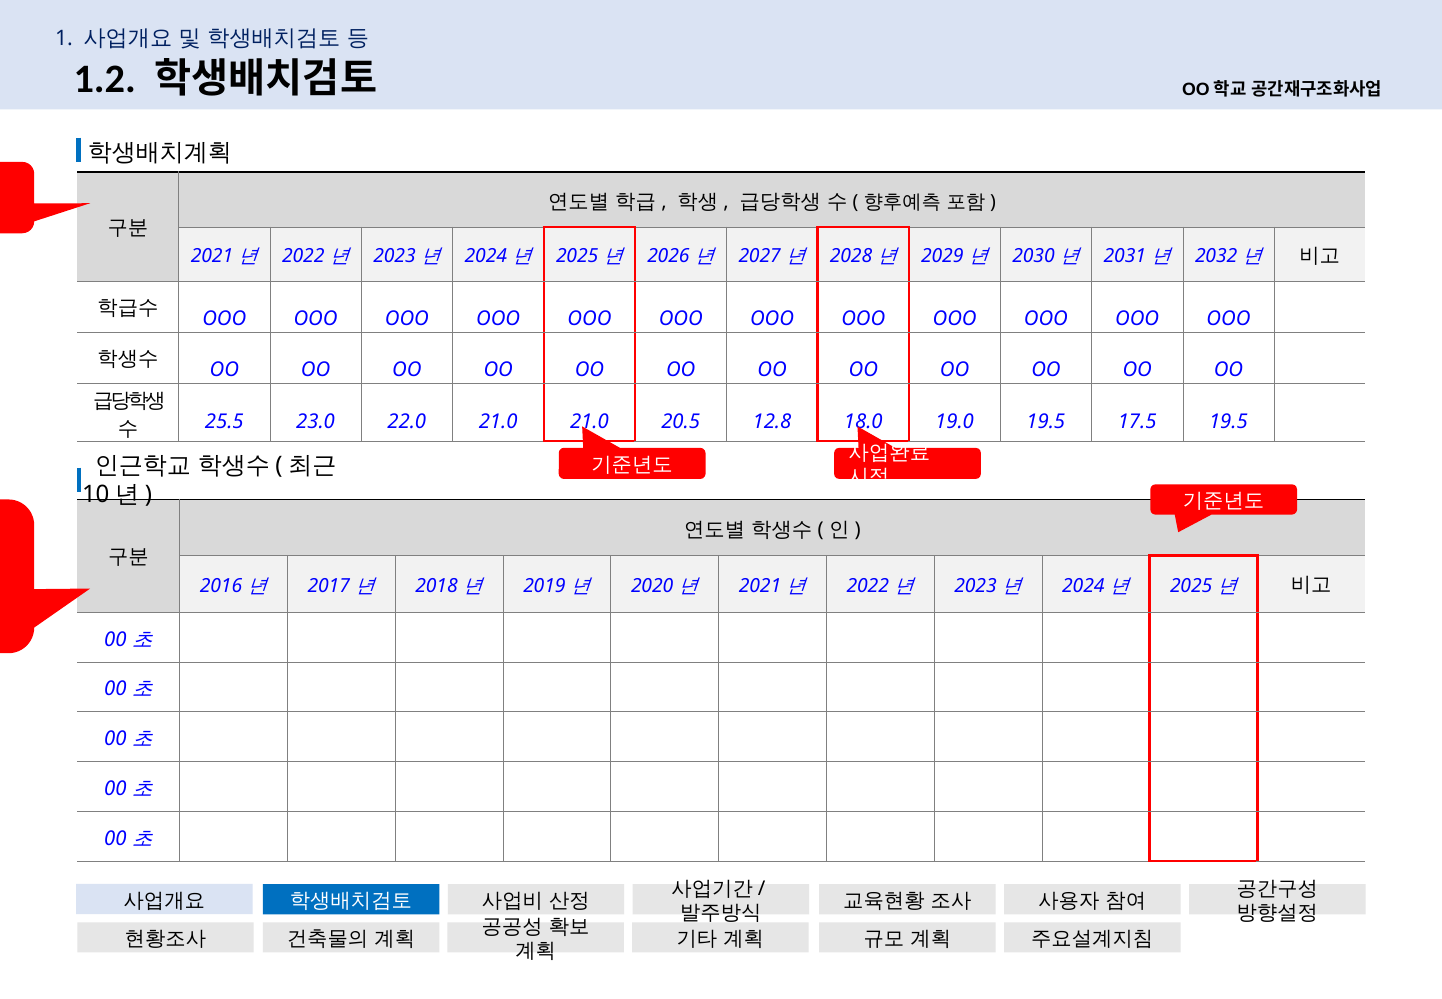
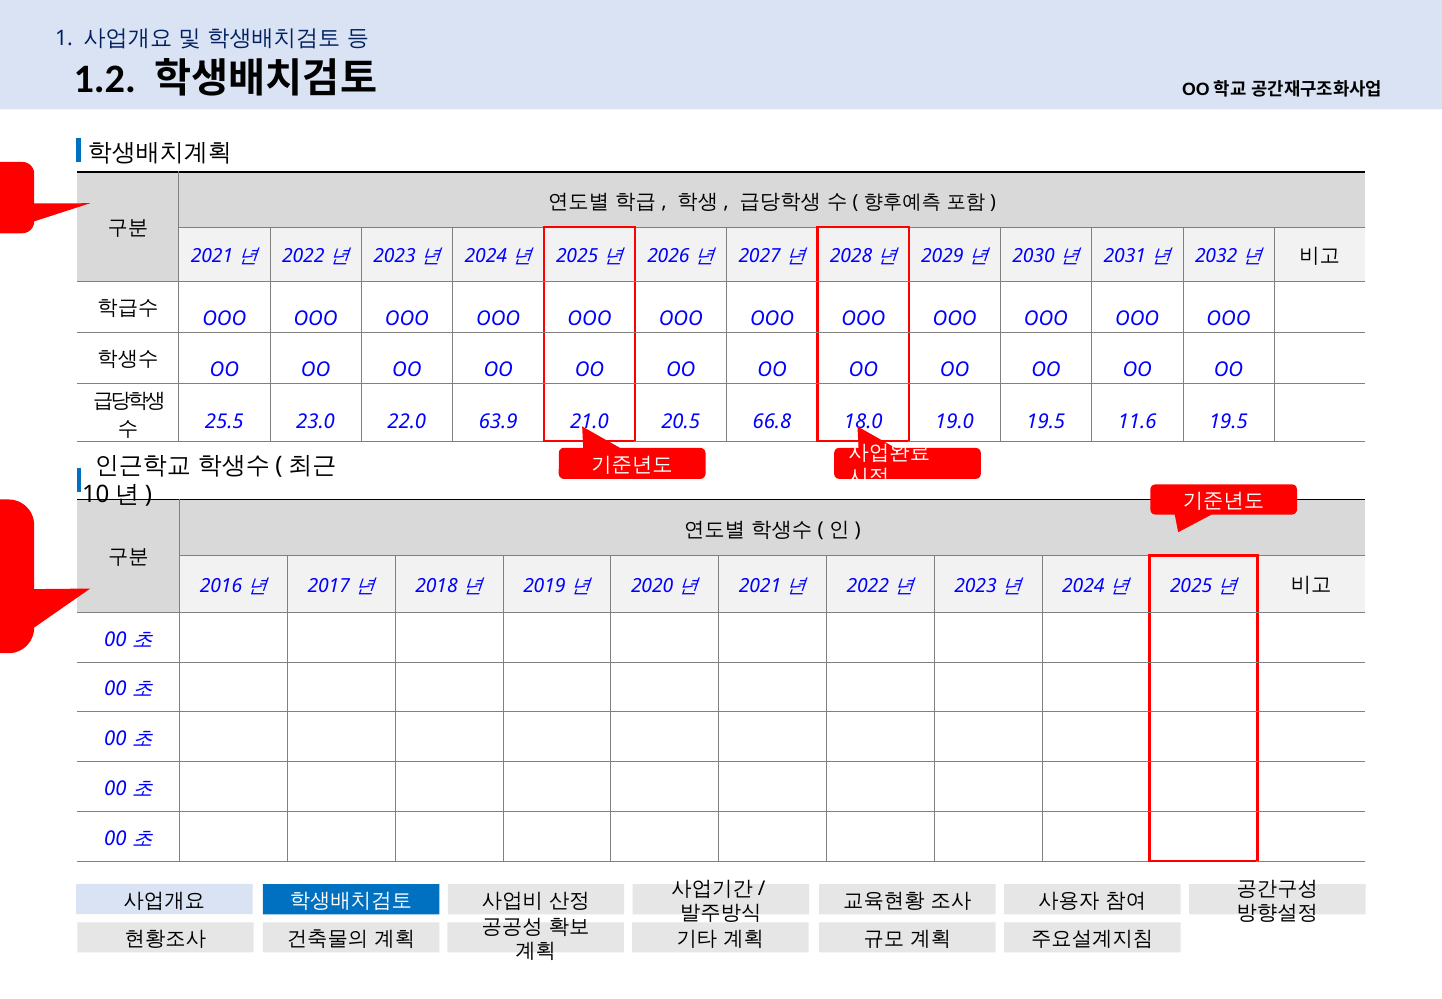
22.0 21.0: 21.0 -> 63.9 (498, 421)
12.8: 12.8 -> 66.8 (772, 421)
17.5: 17.5 -> 11.6 (1137, 421)
